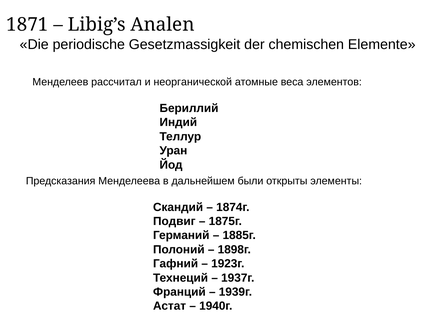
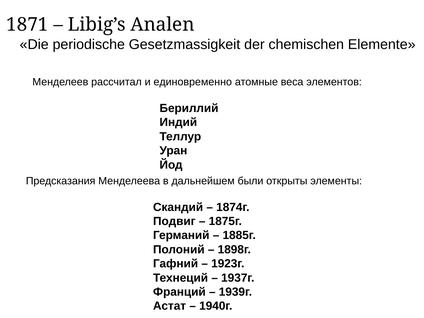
неорганической: неорганической -> единовременно (193, 82)
